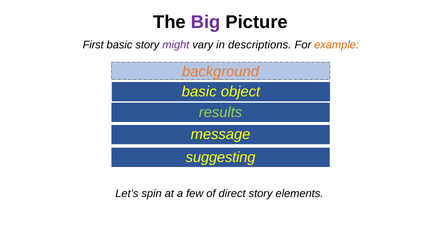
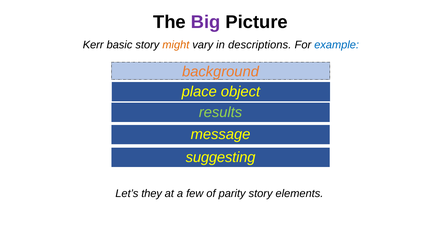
First: First -> Kerr (93, 45)
might colour: purple -> orange (176, 45)
example colour: orange -> blue (337, 45)
basic: basic -> place (199, 92)
spin: spin -> they (152, 194)
direct: direct -> parity (232, 194)
